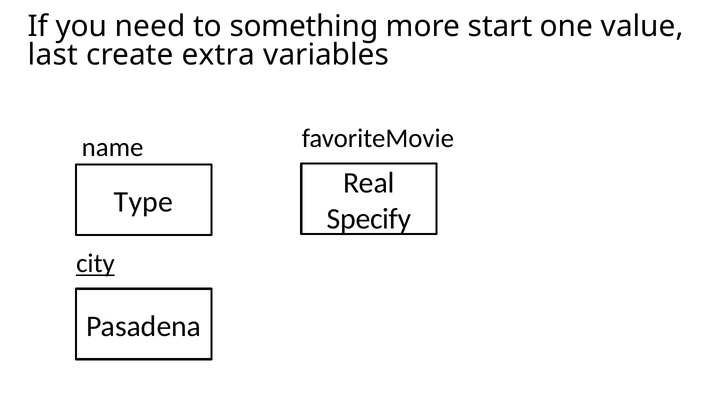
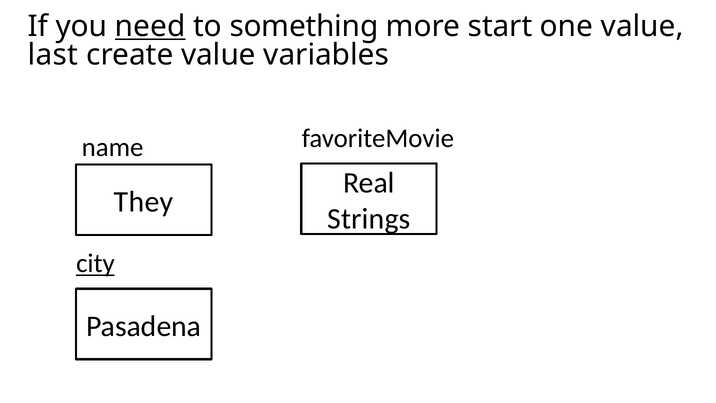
need underline: none -> present (150, 26)
create extra: extra -> value (219, 55)
Type: Type -> They (144, 202)
Specify: Specify -> Strings (369, 219)
